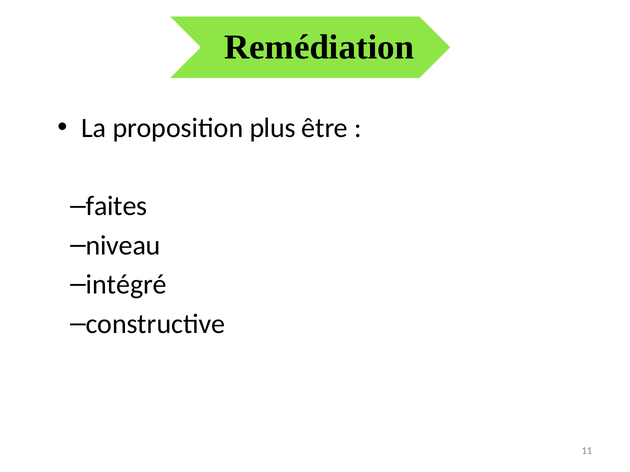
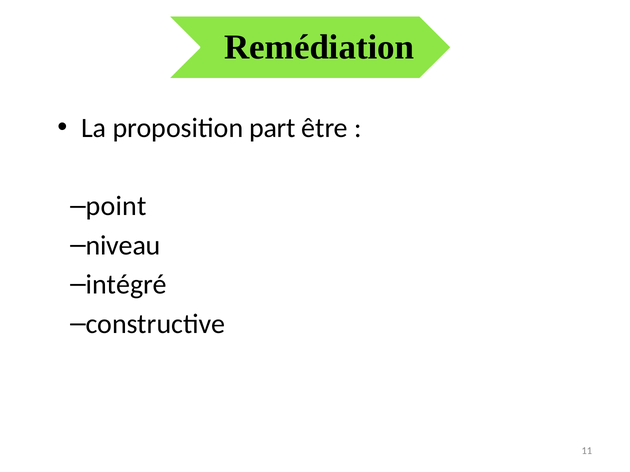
plus: plus -> part (273, 128)
faites: faites -> point (116, 206)
